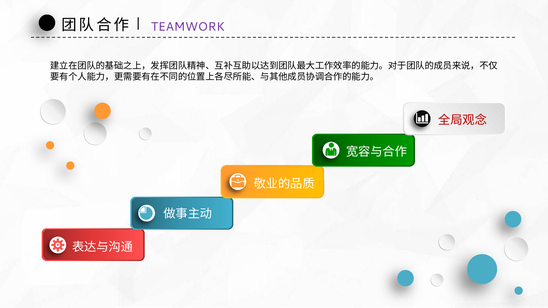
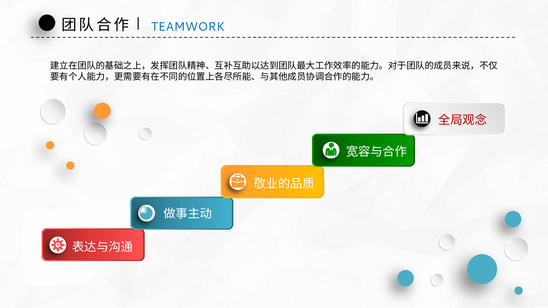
TEAMWORK colour: purple -> blue (188, 27)
